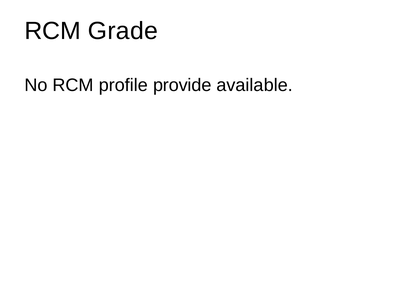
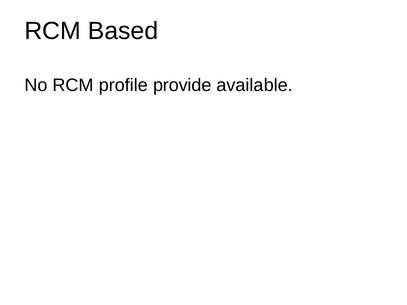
Grade: Grade -> Based (123, 31)
